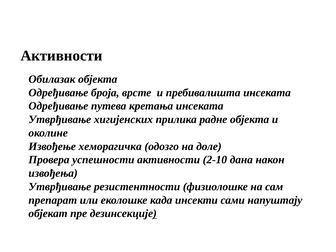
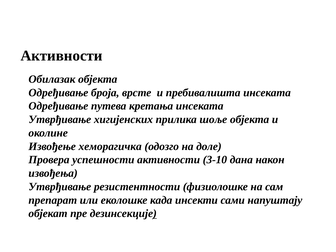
радне: радне -> шоље (213, 119)
2-10: 2-10 -> 3-10 (215, 160)
